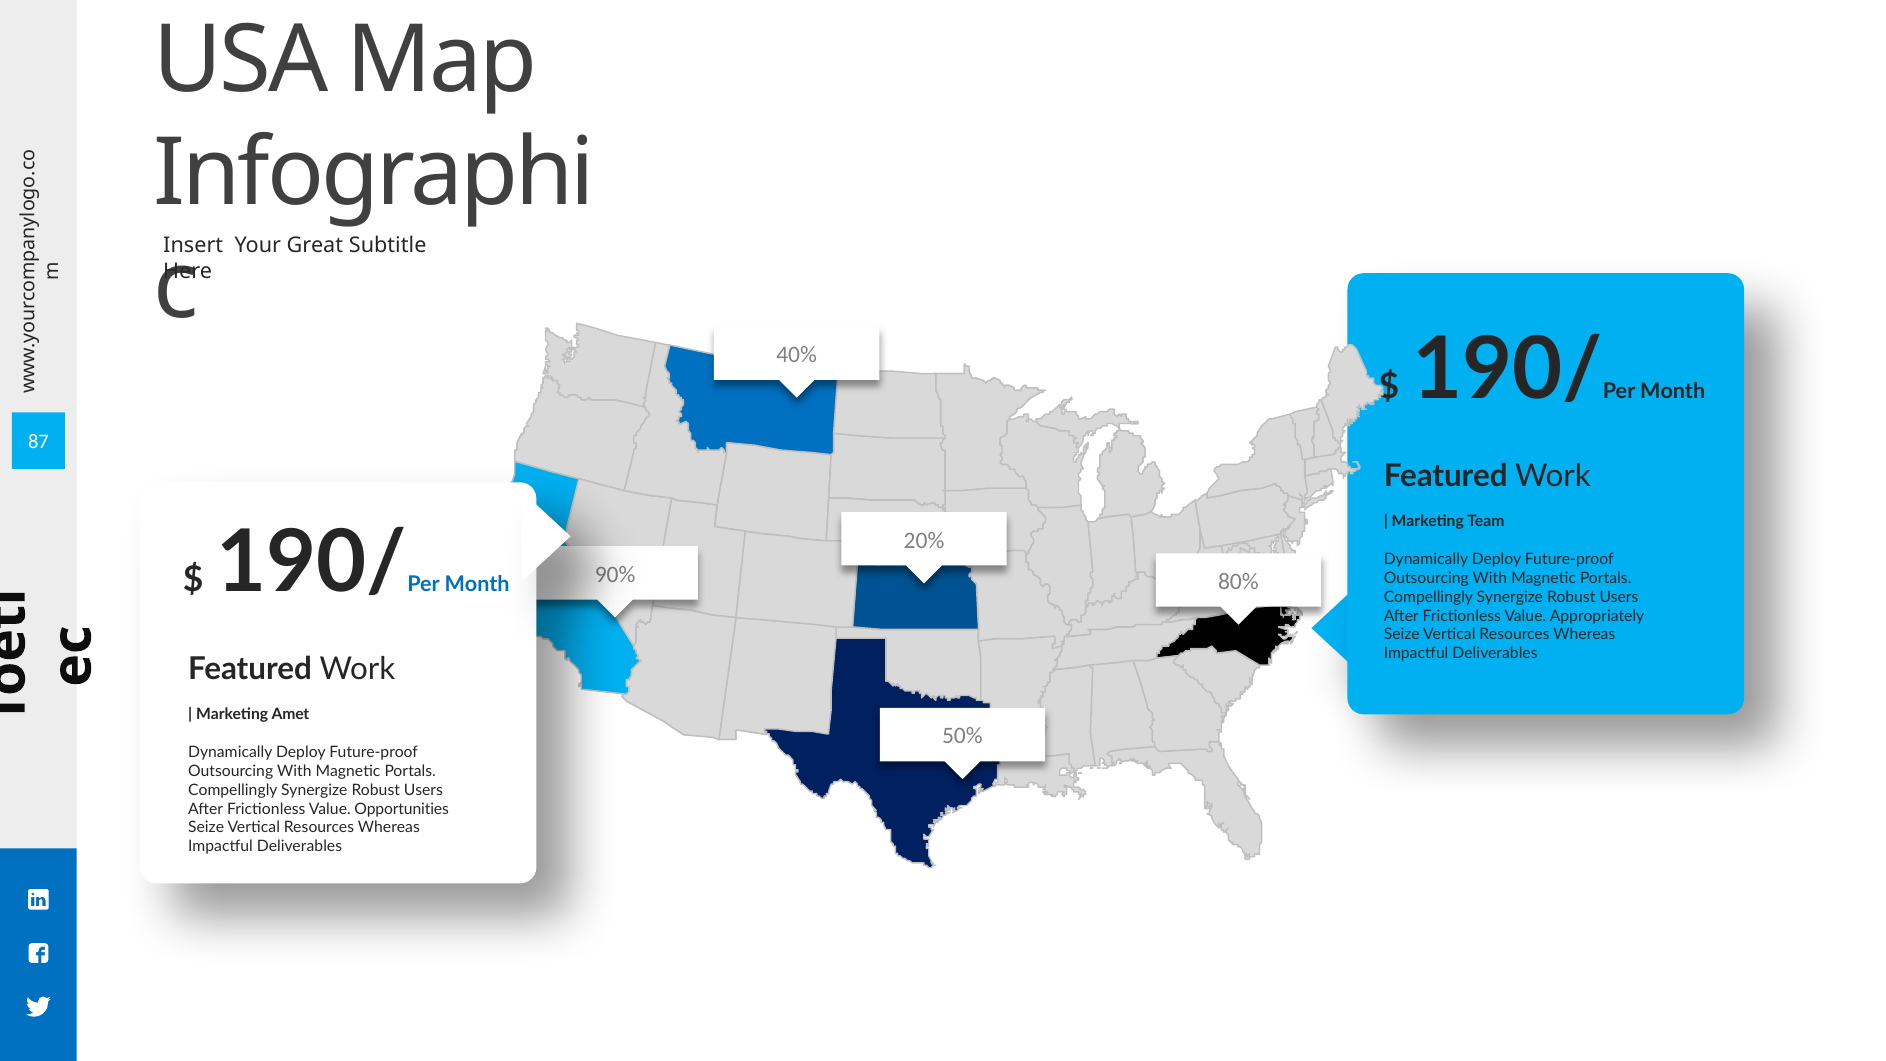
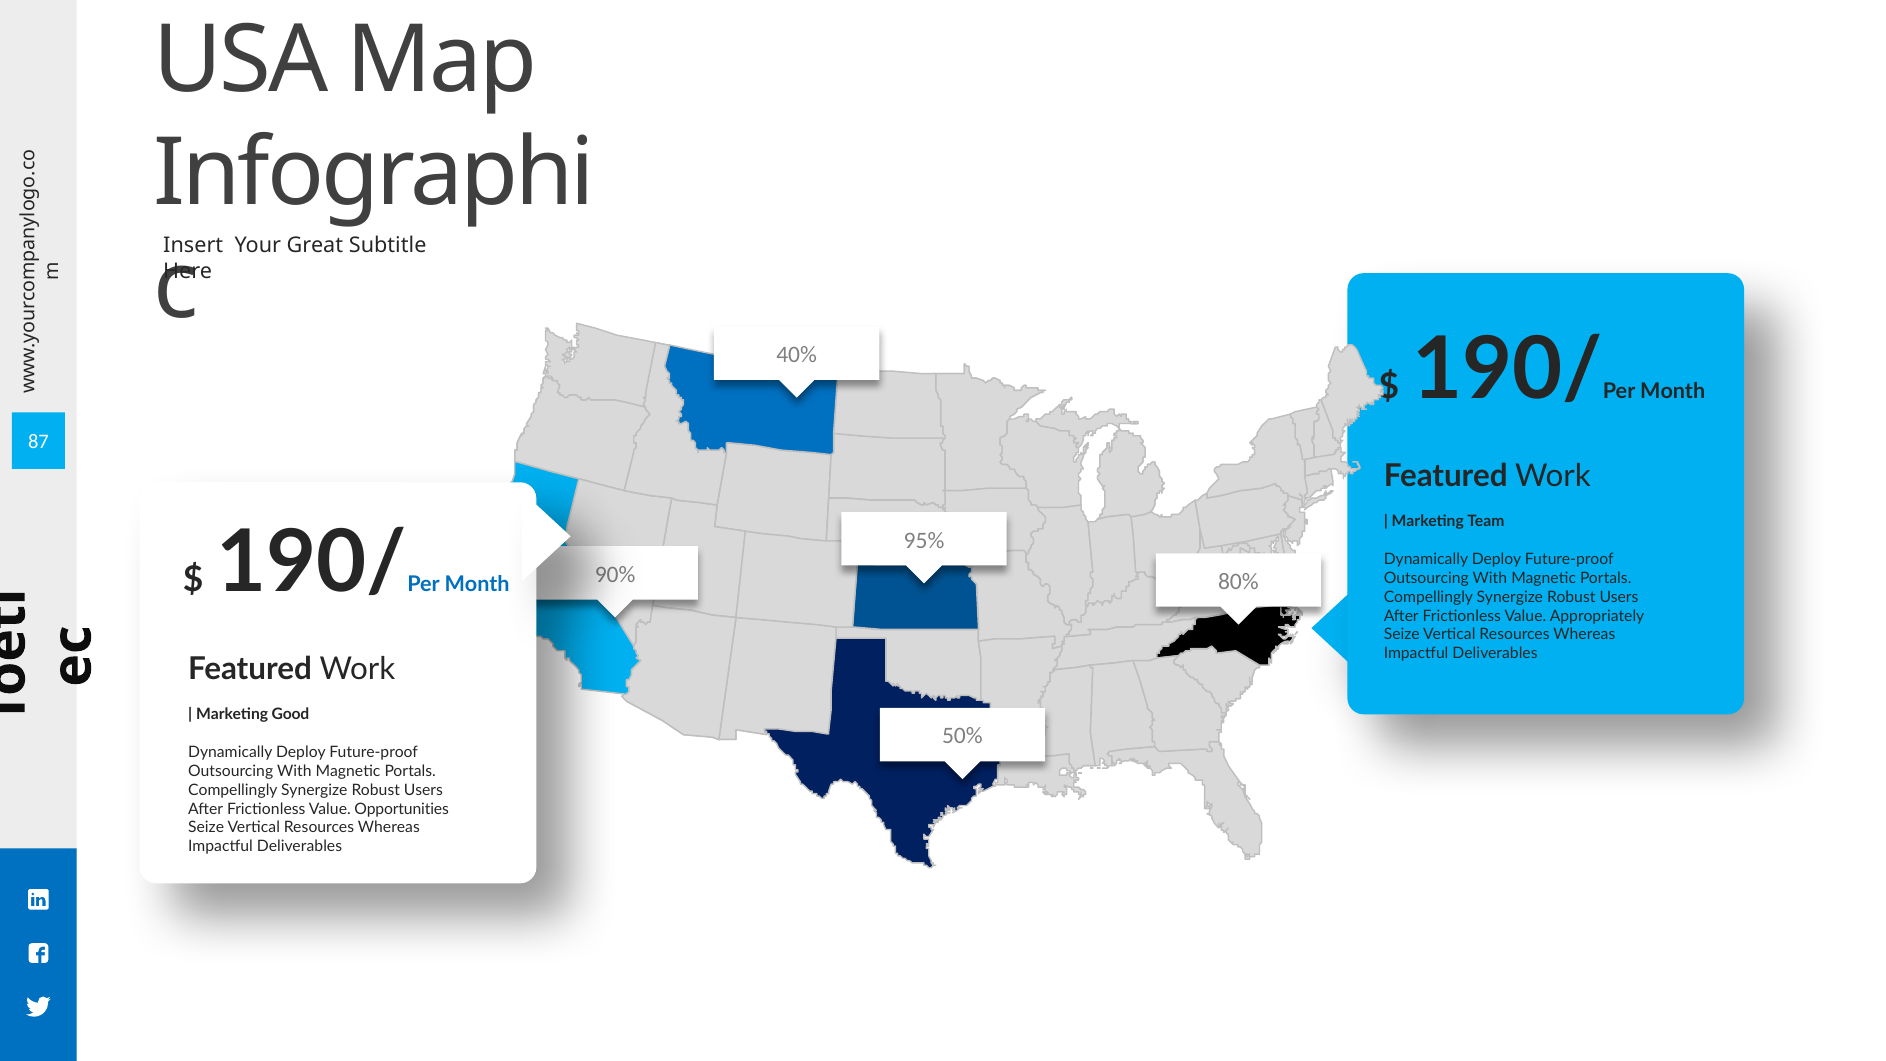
20%: 20% -> 95% (924, 540)
Amet: Amet -> Good (290, 715)
